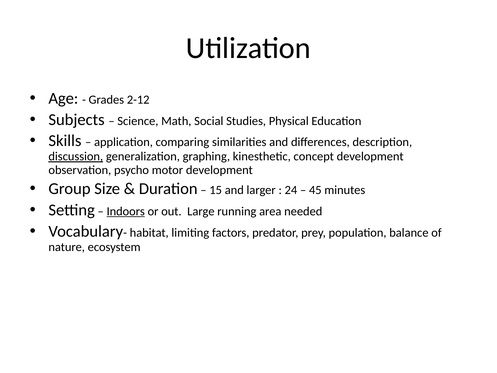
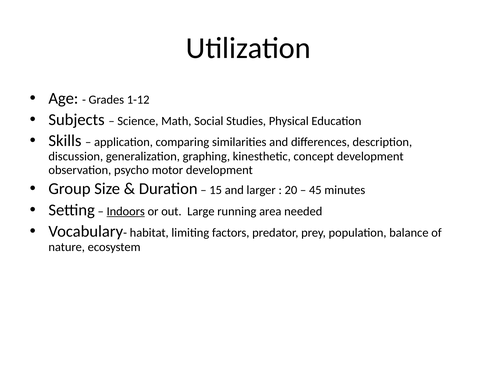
2-12: 2-12 -> 1-12 (138, 100)
discussion underline: present -> none (76, 156)
24: 24 -> 20 (291, 190)
